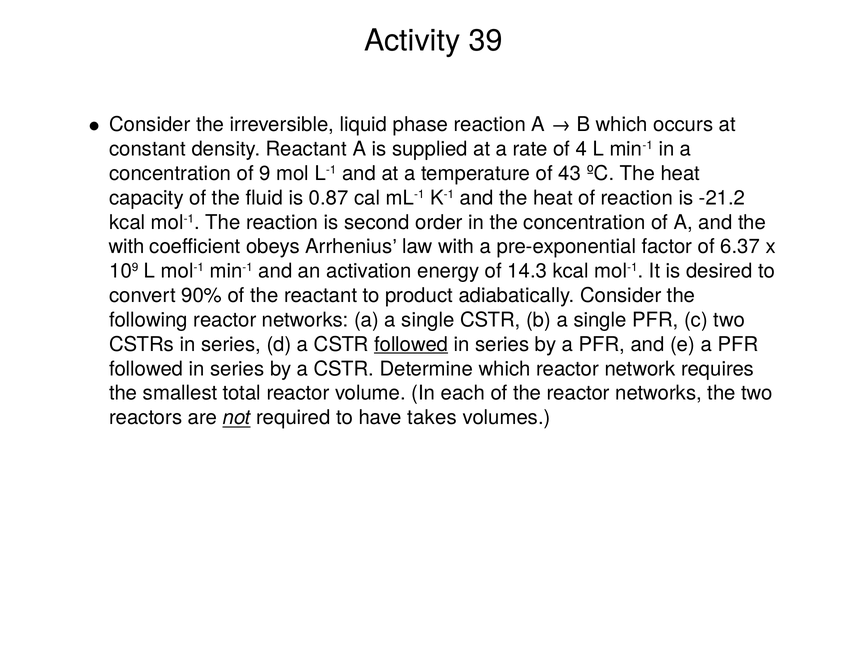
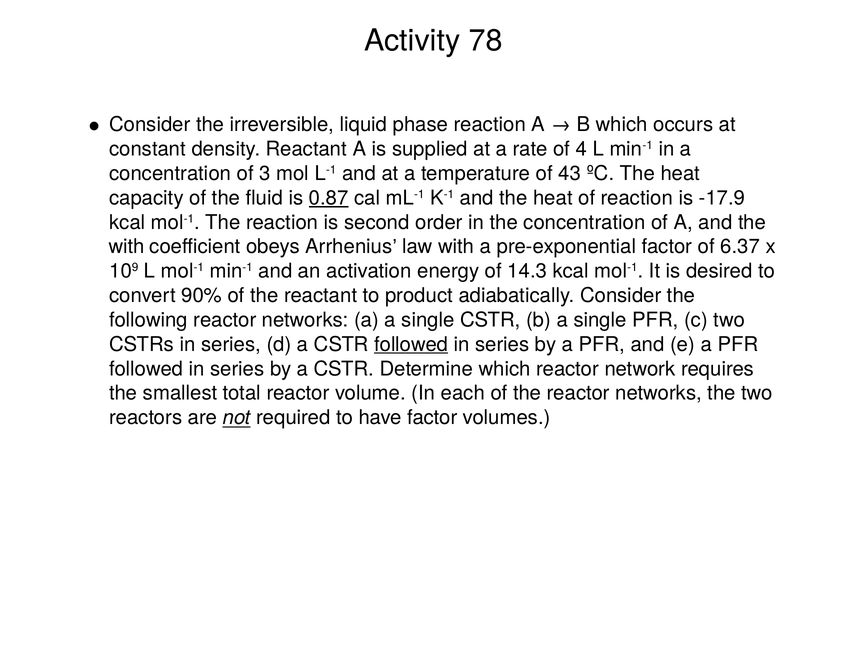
39: 39 -> 78 (486, 41)
9: 9 -> 3 (265, 173)
0.87 underline: none -> present (329, 198)
-21.2: -21.2 -> -17.9 (722, 198)
have takes: takes -> factor (432, 417)
